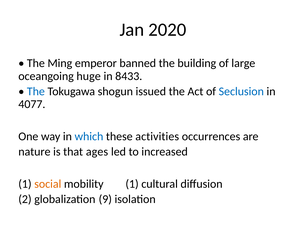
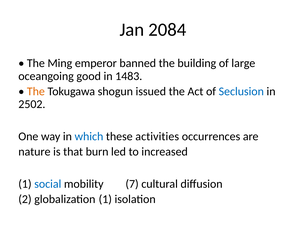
2020: 2020 -> 2084 (167, 30)
huge: huge -> good (89, 76)
8433: 8433 -> 1483 (129, 76)
The colour: blue -> orange (36, 91)
4077: 4077 -> 2502 (32, 104)
ages: ages -> burn (97, 151)
social colour: orange -> blue (48, 183)
mobility 1: 1 -> 7 (132, 183)
globalization 9: 9 -> 1 (105, 199)
